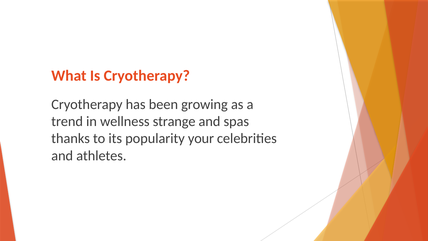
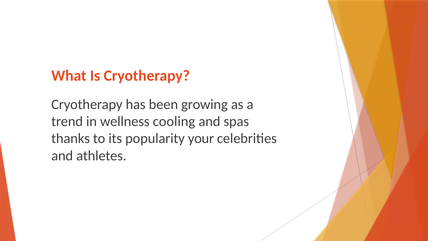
strange: strange -> cooling (174, 121)
